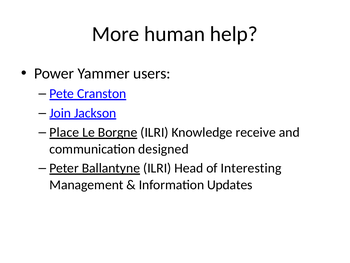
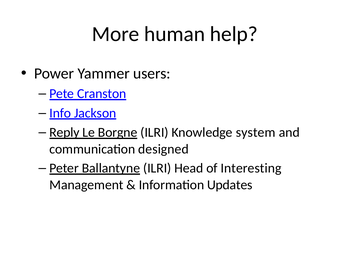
Join: Join -> Info (60, 113)
Place: Place -> Reply (64, 132)
receive: receive -> system (256, 132)
